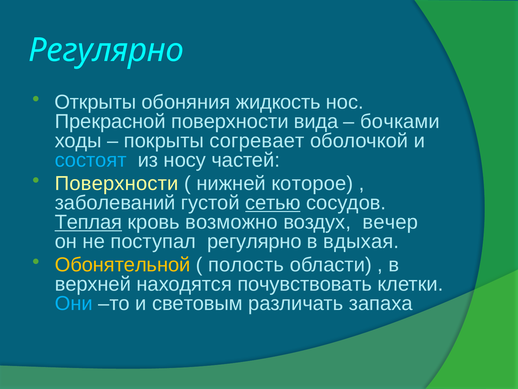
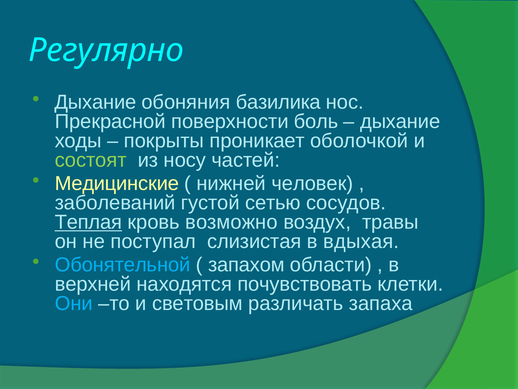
Открыты: Открыты -> Дыхание (95, 102)
жидкость: жидкость -> базилика (278, 102)
вида: вида -> боль (316, 121)
бочками: бочками -> дыхание (400, 121)
согревает: согревает -> проникает (257, 141)
состоят colour: light blue -> light green (91, 160)
Поверхности: Поверхности -> Медицинские (117, 183)
которое: которое -> человек (312, 183)
сетью underline: present -> none (273, 203)
вечер: вечер -> травы (390, 222)
поступал регулярно: регулярно -> слизистая (254, 241)
Обонятельной colour: yellow -> light blue (123, 264)
полость: полость -> запахом (246, 264)
